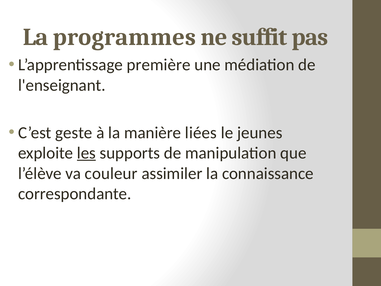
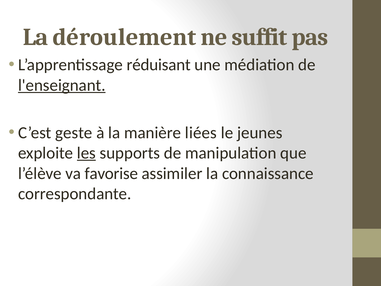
programmes: programmes -> déroulement (124, 37)
première: première -> réduisant (159, 65)
l'enseignant underline: none -> present (62, 85)
couleur: couleur -> favorise (111, 173)
